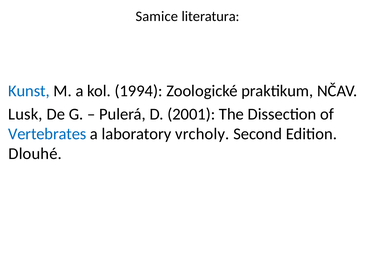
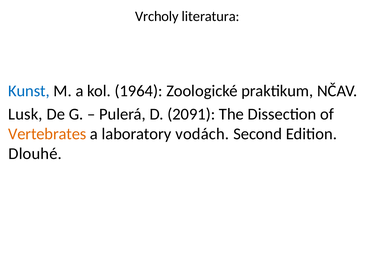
Samice: Samice -> Vrcholy (157, 16)
1994: 1994 -> 1964 (139, 91)
2001: 2001 -> 2091 (191, 114)
Vertebrates colour: blue -> orange (47, 134)
vrcholy: vrcholy -> vodách (202, 134)
